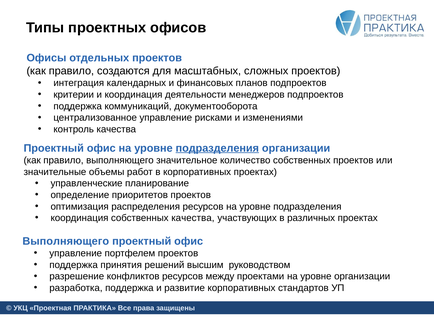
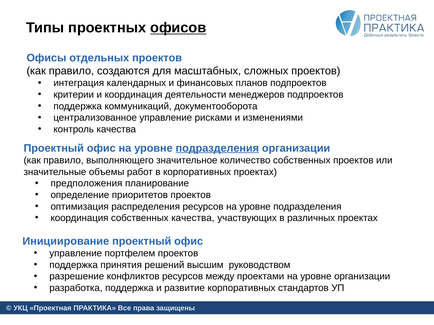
офисов underline: none -> present (178, 28)
управленческие: управленческие -> предположения (86, 184)
Выполняющего: Выполняющего -> Инициирование (66, 242)
